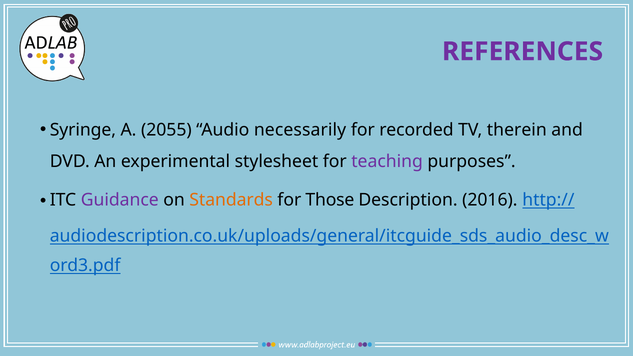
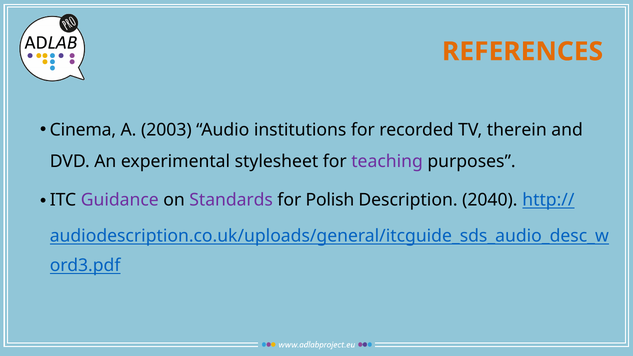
REFERENCES colour: purple -> orange (523, 52)
Syringe: Syringe -> Cinema (83, 130)
2055: 2055 -> 2003 (166, 130)
necessarily: necessarily -> institutions (300, 130)
Standards colour: orange -> purple (231, 200)
Those: Those -> Polish (330, 200)
2016: 2016 -> 2040 (490, 200)
